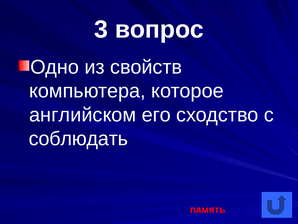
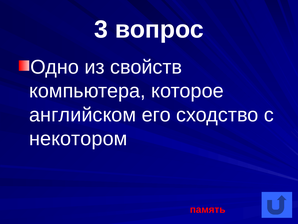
соблюдать: соблюдать -> некотором (78, 138)
